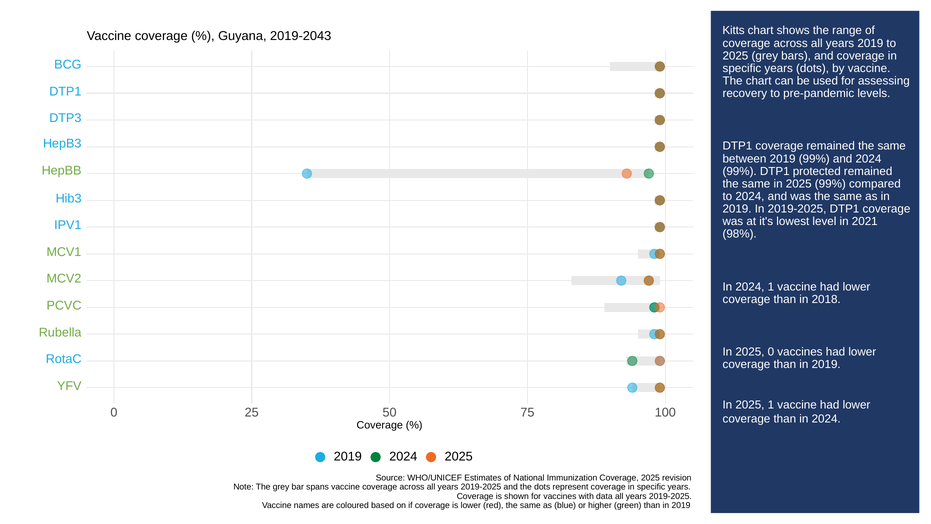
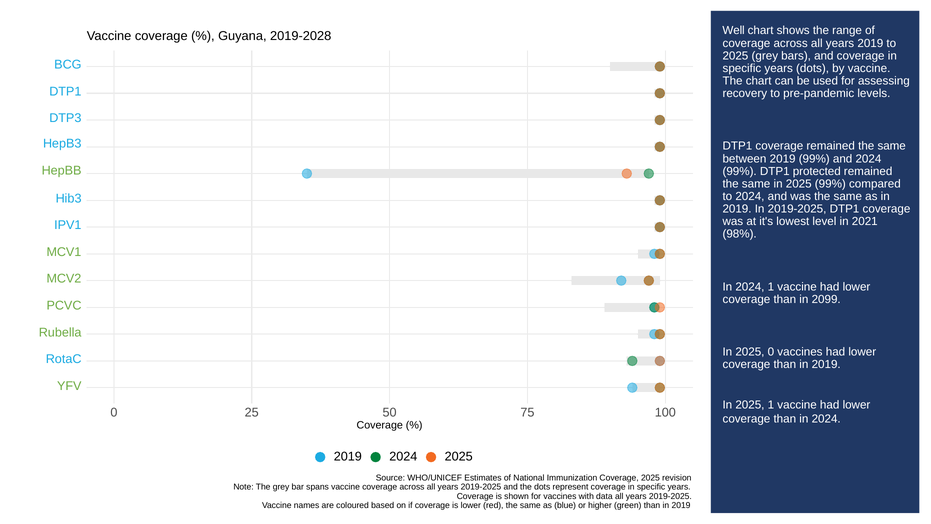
Kitts: Kitts -> Well (734, 31)
2019-2043: 2019-2043 -> 2019-2028 (301, 36)
2018: 2018 -> 2099 (826, 299)
